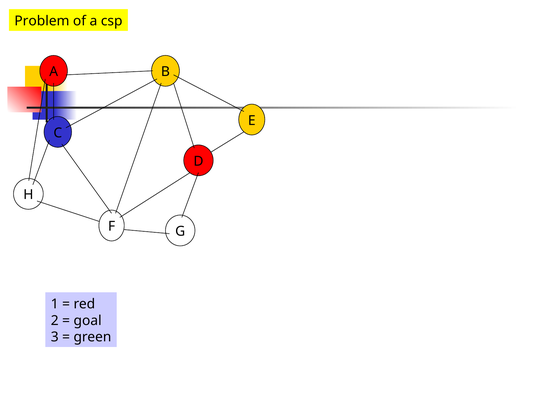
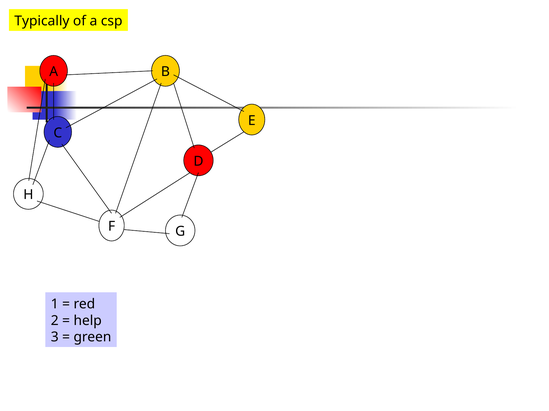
Problem: Problem -> Typically (42, 21)
goal: goal -> help (88, 321)
